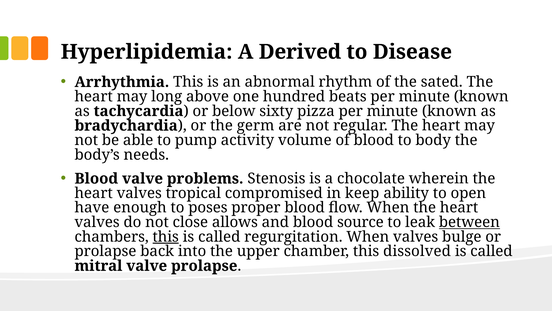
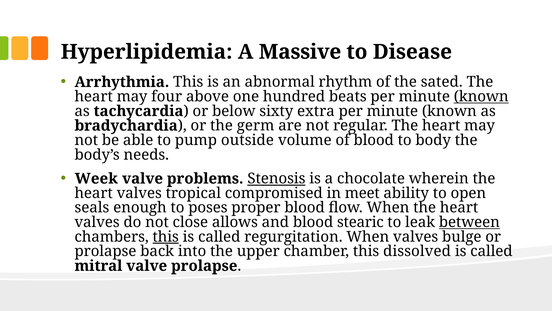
Derived: Derived -> Massive (300, 52)
long: long -> four (167, 96)
known underline: none -> present (481, 96)
pizza: pizza -> extra (316, 111)
activity: activity -> outside (247, 140)
Blood: Blood -> Week (96, 178)
Stenosis underline: none -> present (276, 178)
keep: keep -> meet (362, 193)
have: have -> seals (92, 207)
source: source -> stearic (360, 222)
